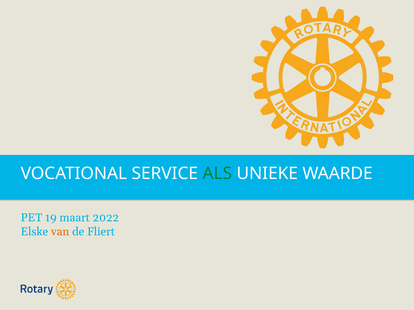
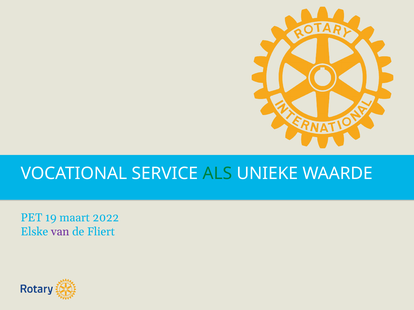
van colour: orange -> purple (60, 232)
